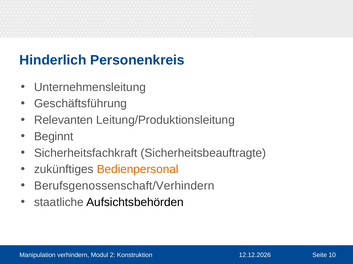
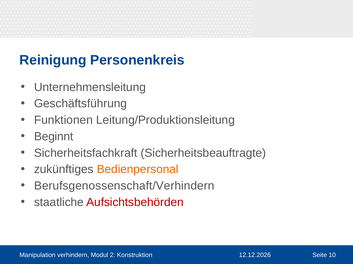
Hinderlich: Hinderlich -> Reinigung (53, 60)
Relevanten: Relevanten -> Funktionen (63, 120)
Aufsichtsbehörden colour: black -> red (135, 203)
